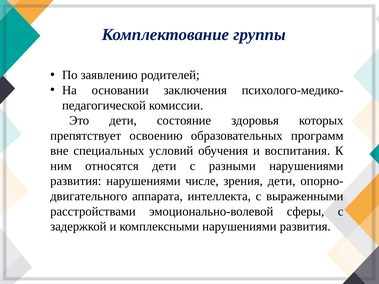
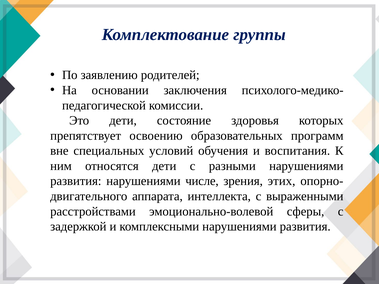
зрения дети: дети -> этих (282, 181)
